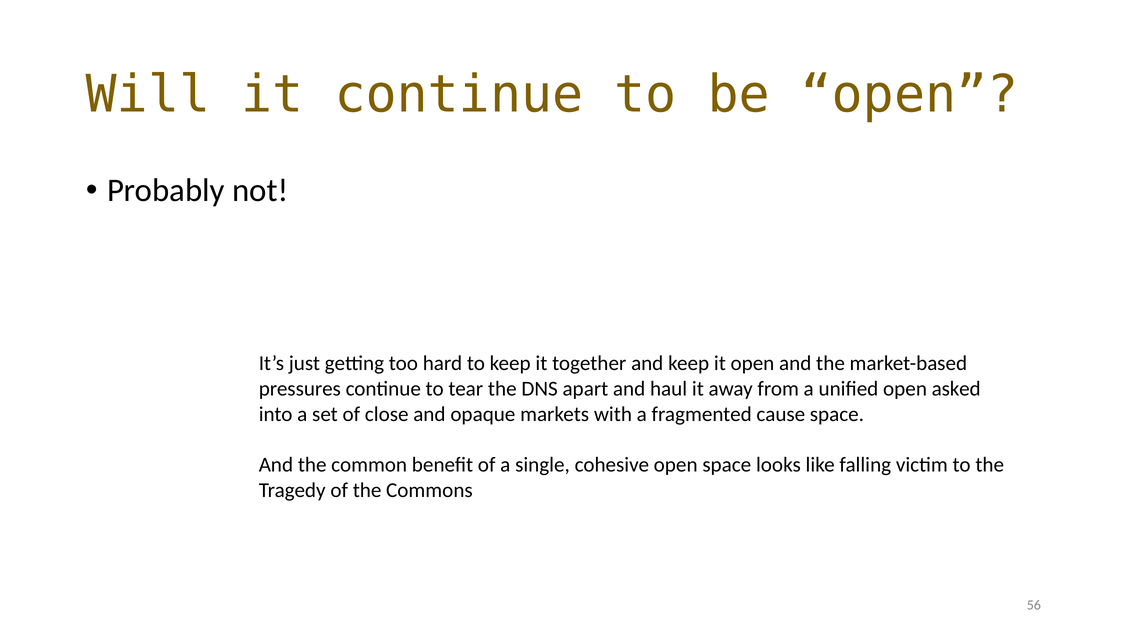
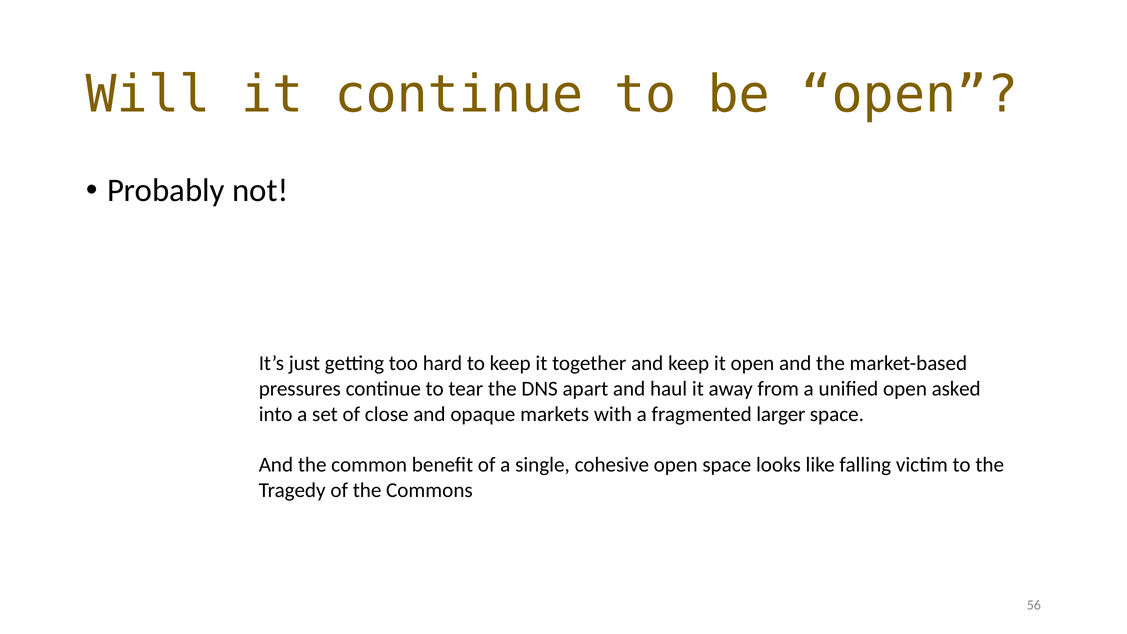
cause: cause -> larger (781, 414)
